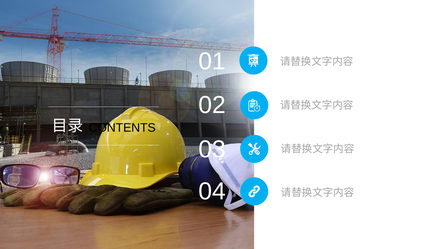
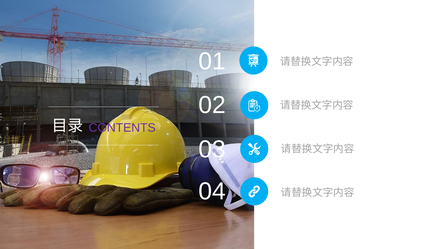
CONTENTS colour: black -> purple (122, 128)
